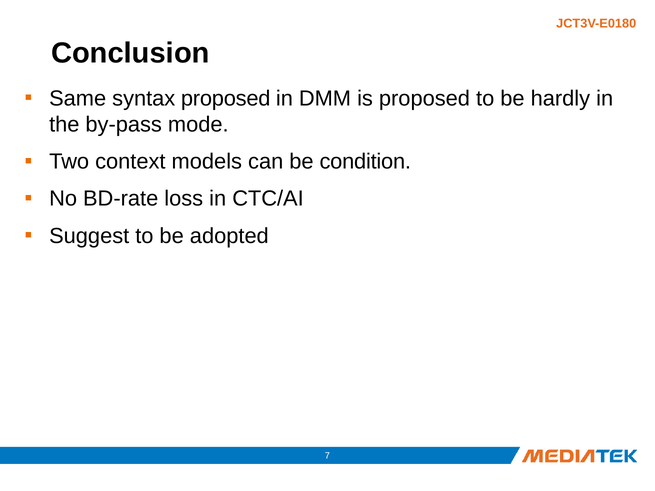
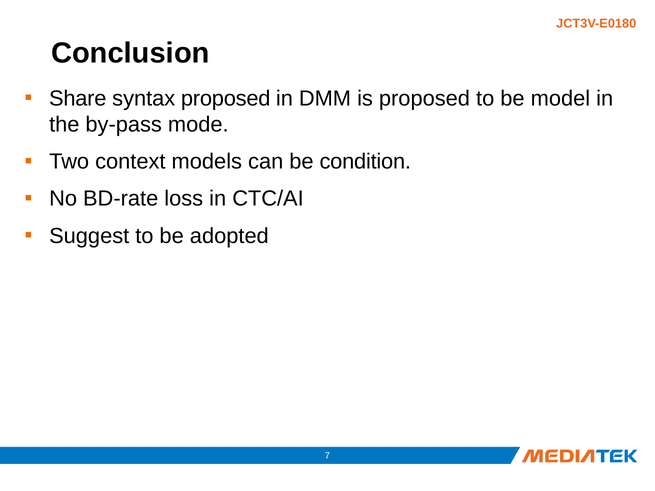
Same: Same -> Share (78, 98)
hardly: hardly -> model (560, 98)
